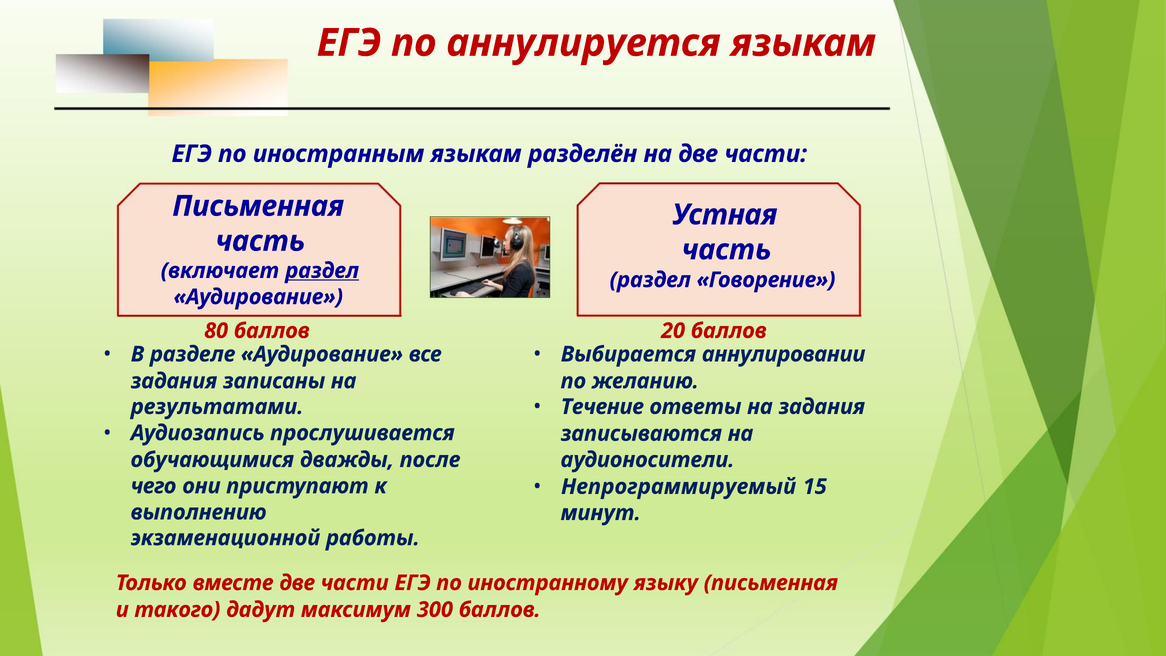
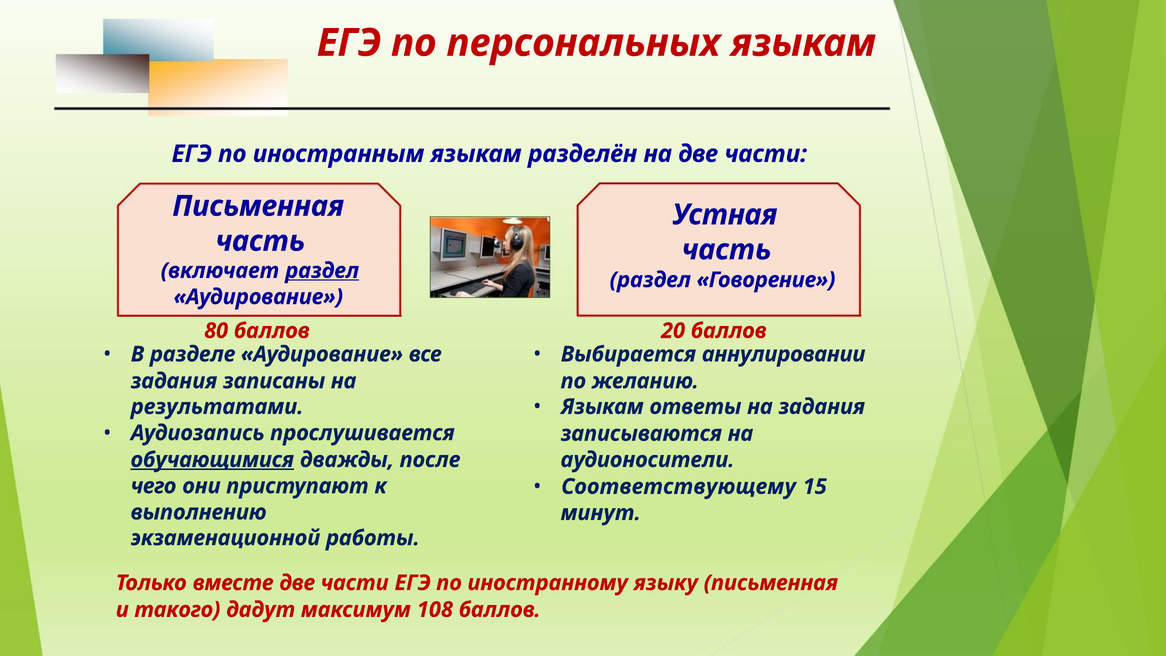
аннулируется: аннулируется -> персональных (584, 43)
Течение: Течение -> Языкам (602, 407)
обучающимися underline: none -> present (212, 460)
Непрограммируемый: Непрограммируемый -> Соответствующему (679, 487)
300: 300 -> 108 (435, 610)
